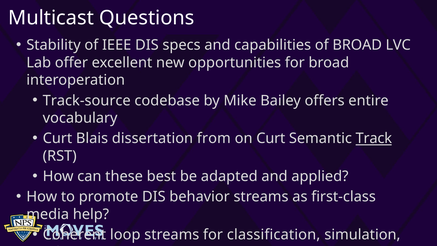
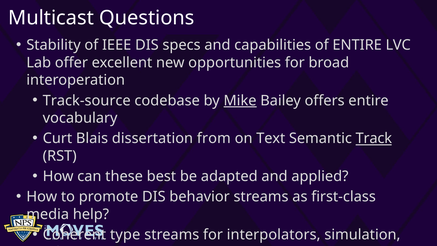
of BROAD: BROAD -> ENTIRE (357, 45)
Mike underline: none -> present (240, 101)
on Curt: Curt -> Text (271, 138)
loop: loop -> type (125, 235)
classification: classification -> interpolators (274, 235)
